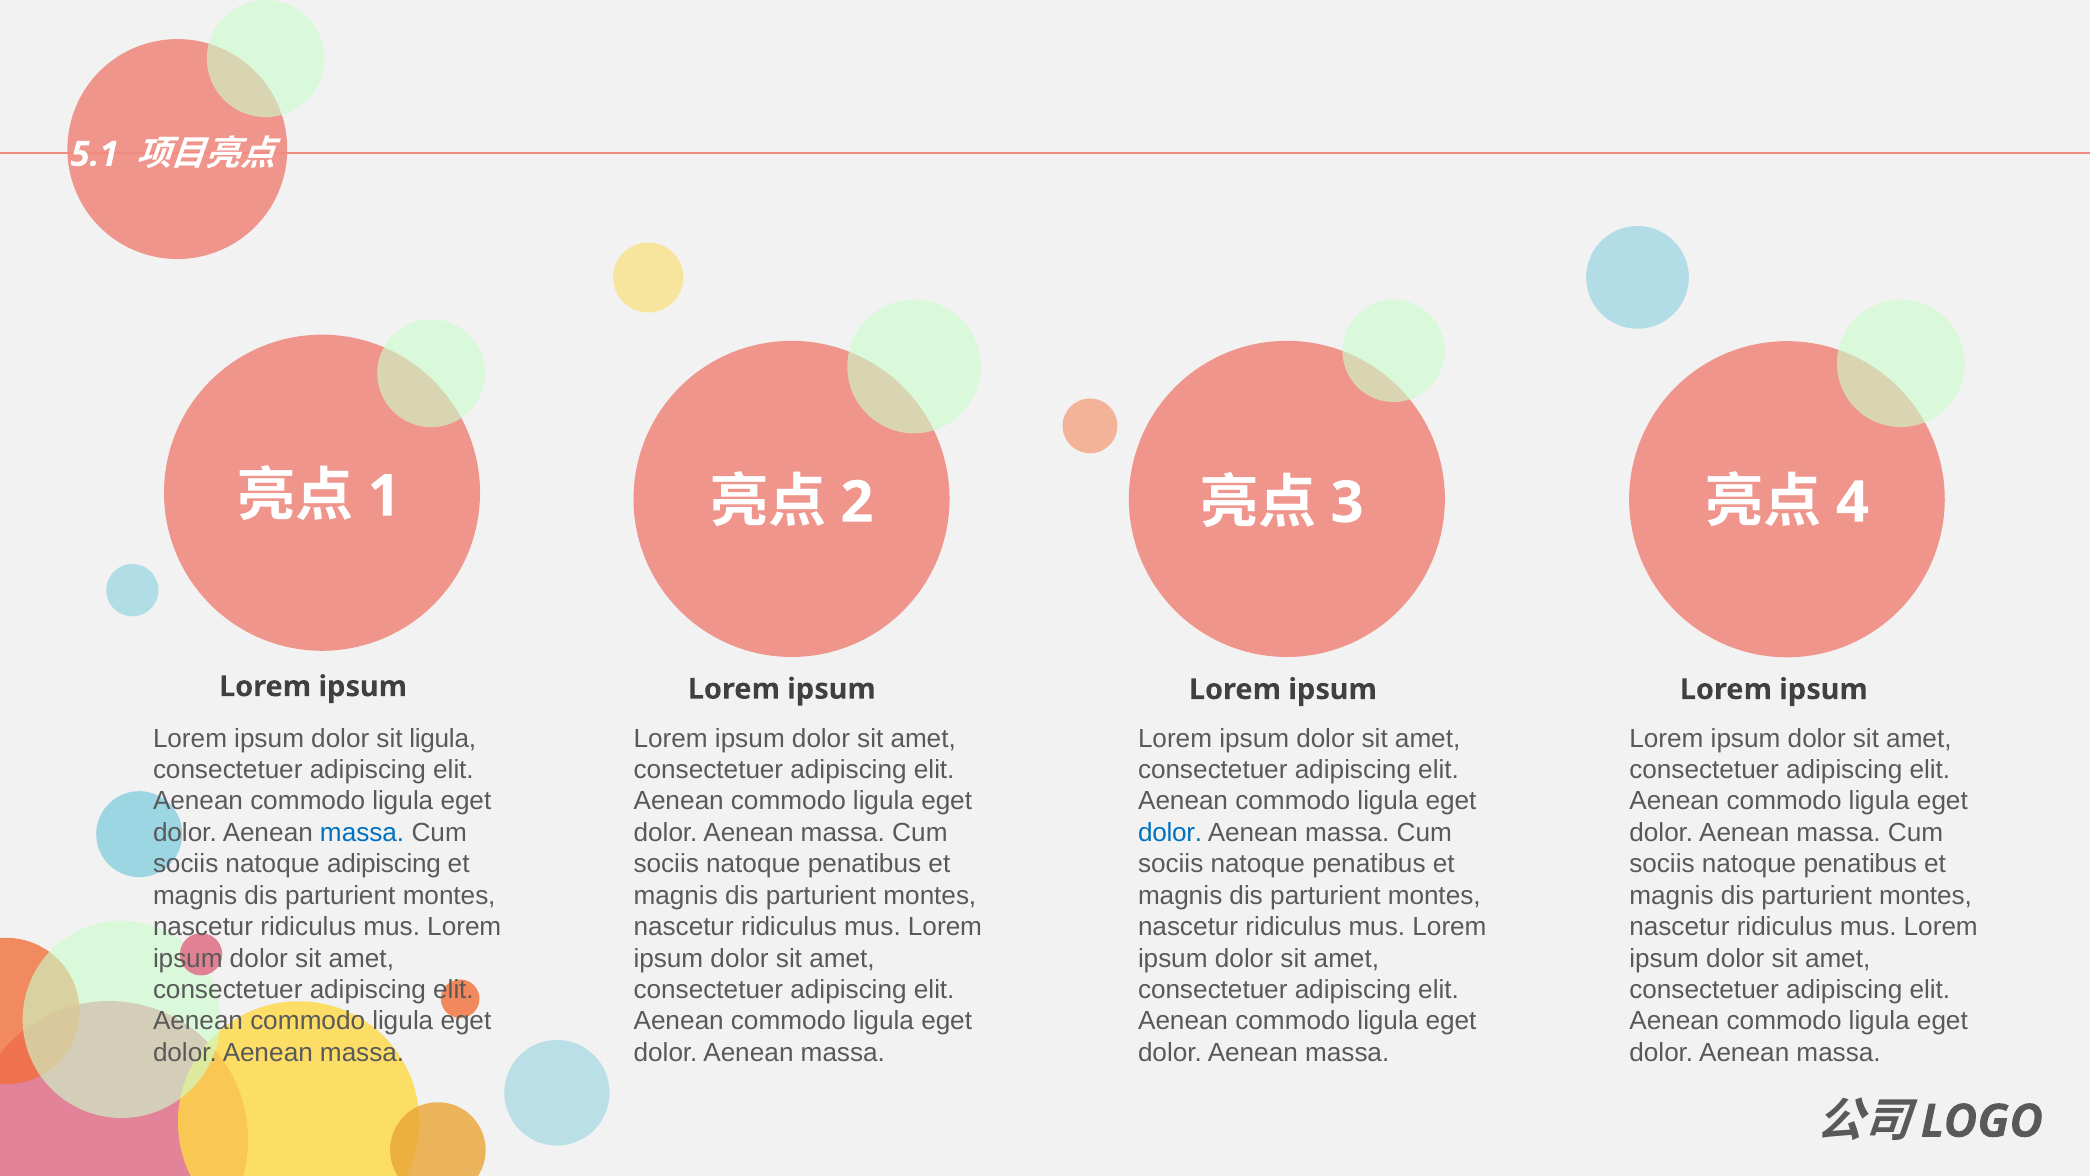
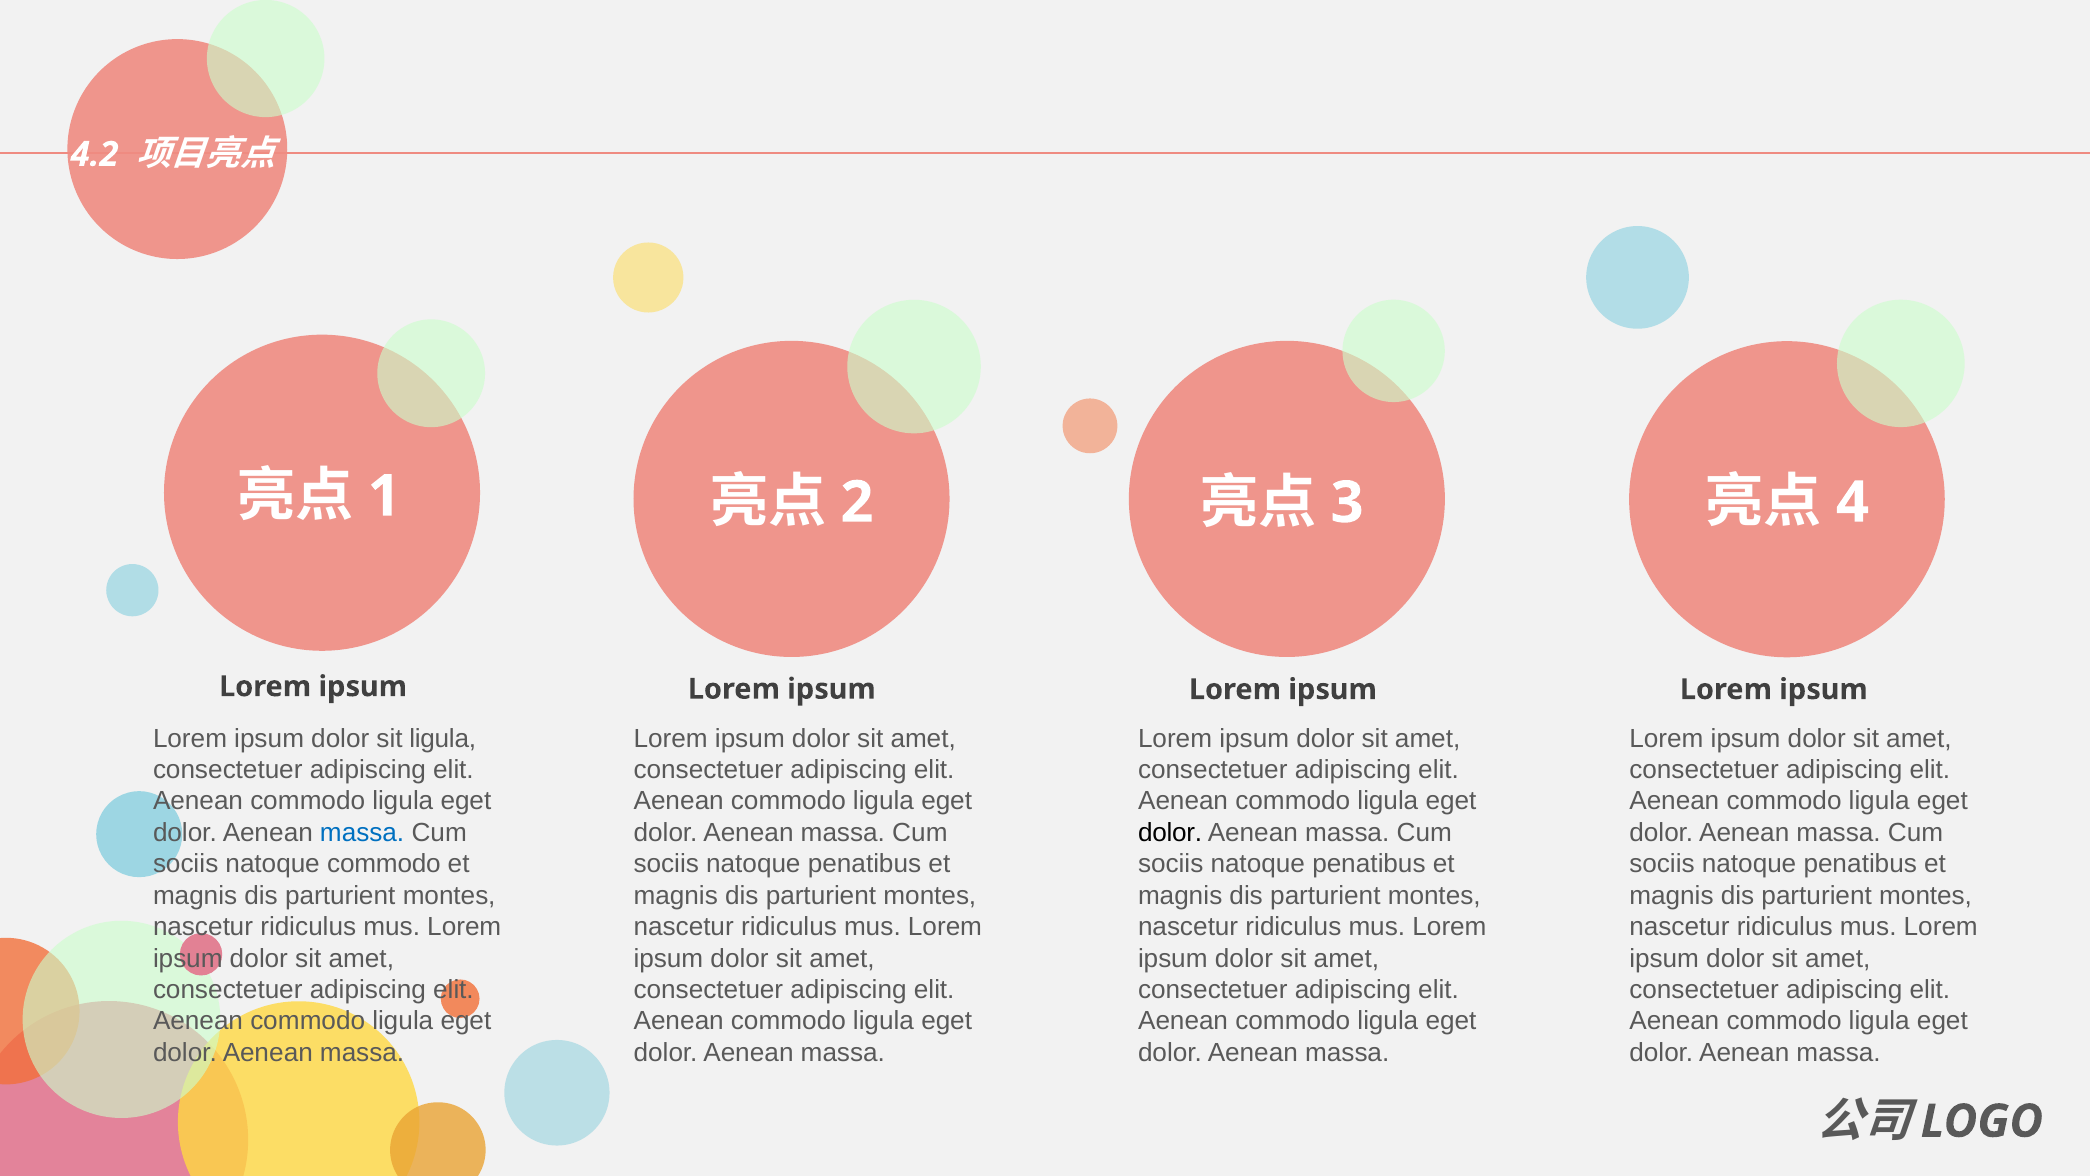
5.1: 5.1 -> 4.2 (95, 154)
dolor colour: blue -> black (1170, 832)
natoque adipiscing: adipiscing -> commodo (384, 864)
